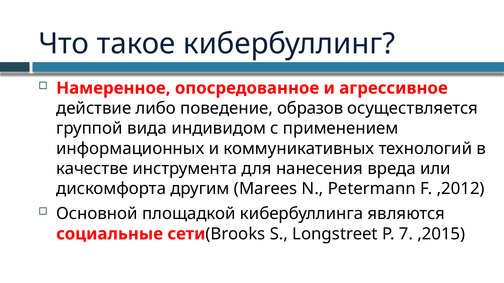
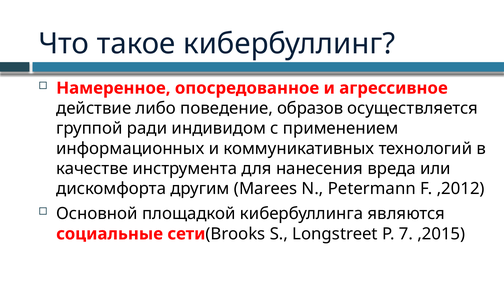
вида: вида -> ради (147, 129)
